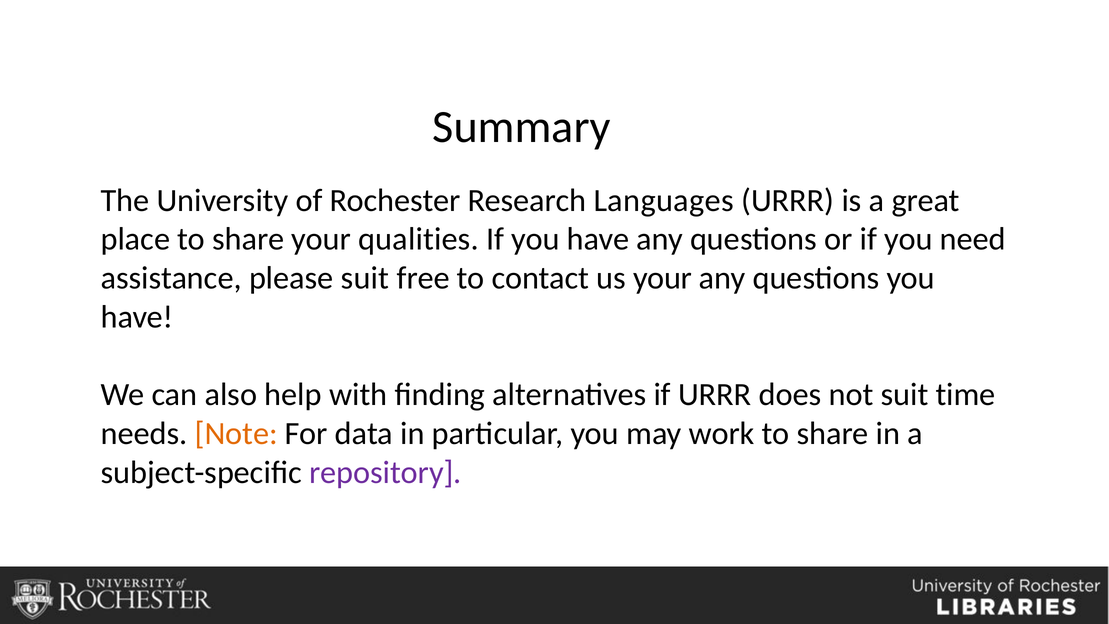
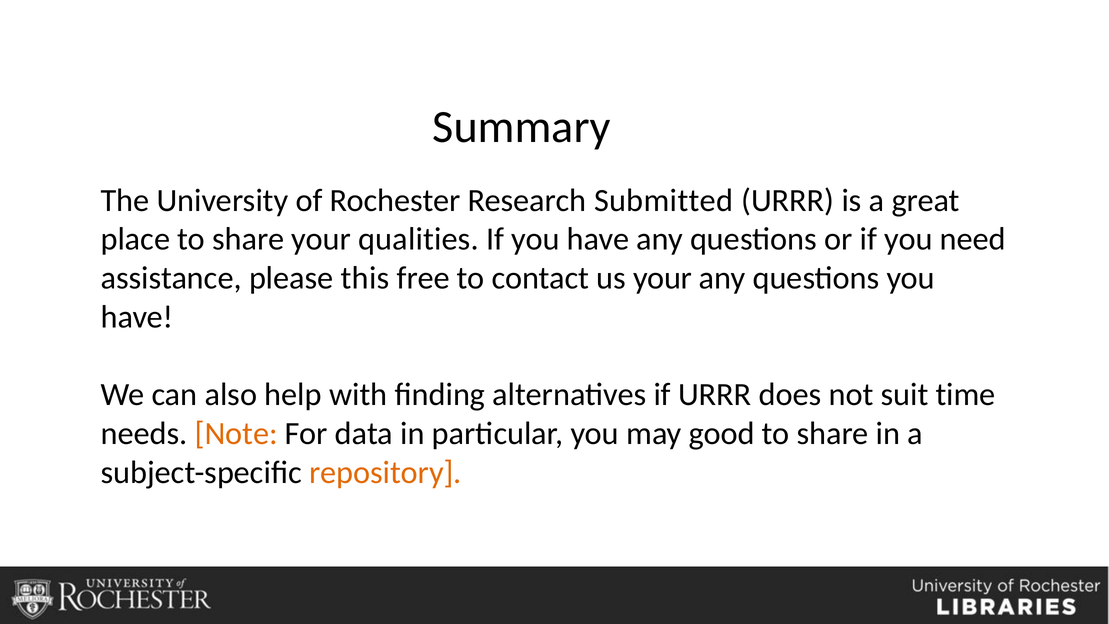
Languages: Languages -> Submitted (664, 200)
please suit: suit -> this (365, 278)
work: work -> good (722, 433)
repository colour: purple -> orange (385, 472)
